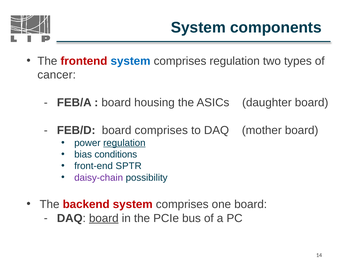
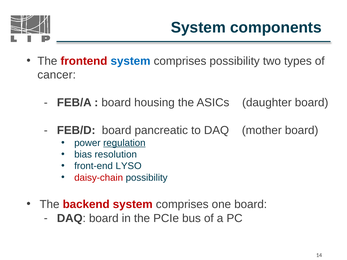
comprises regulation: regulation -> possibility (235, 61)
board comprises: comprises -> pancreatic (161, 130)
conditions: conditions -> resolution (116, 155)
SPTR: SPTR -> LYSO (129, 166)
daisy-chain colour: purple -> red (99, 178)
board underline: present -> none (104, 218)
